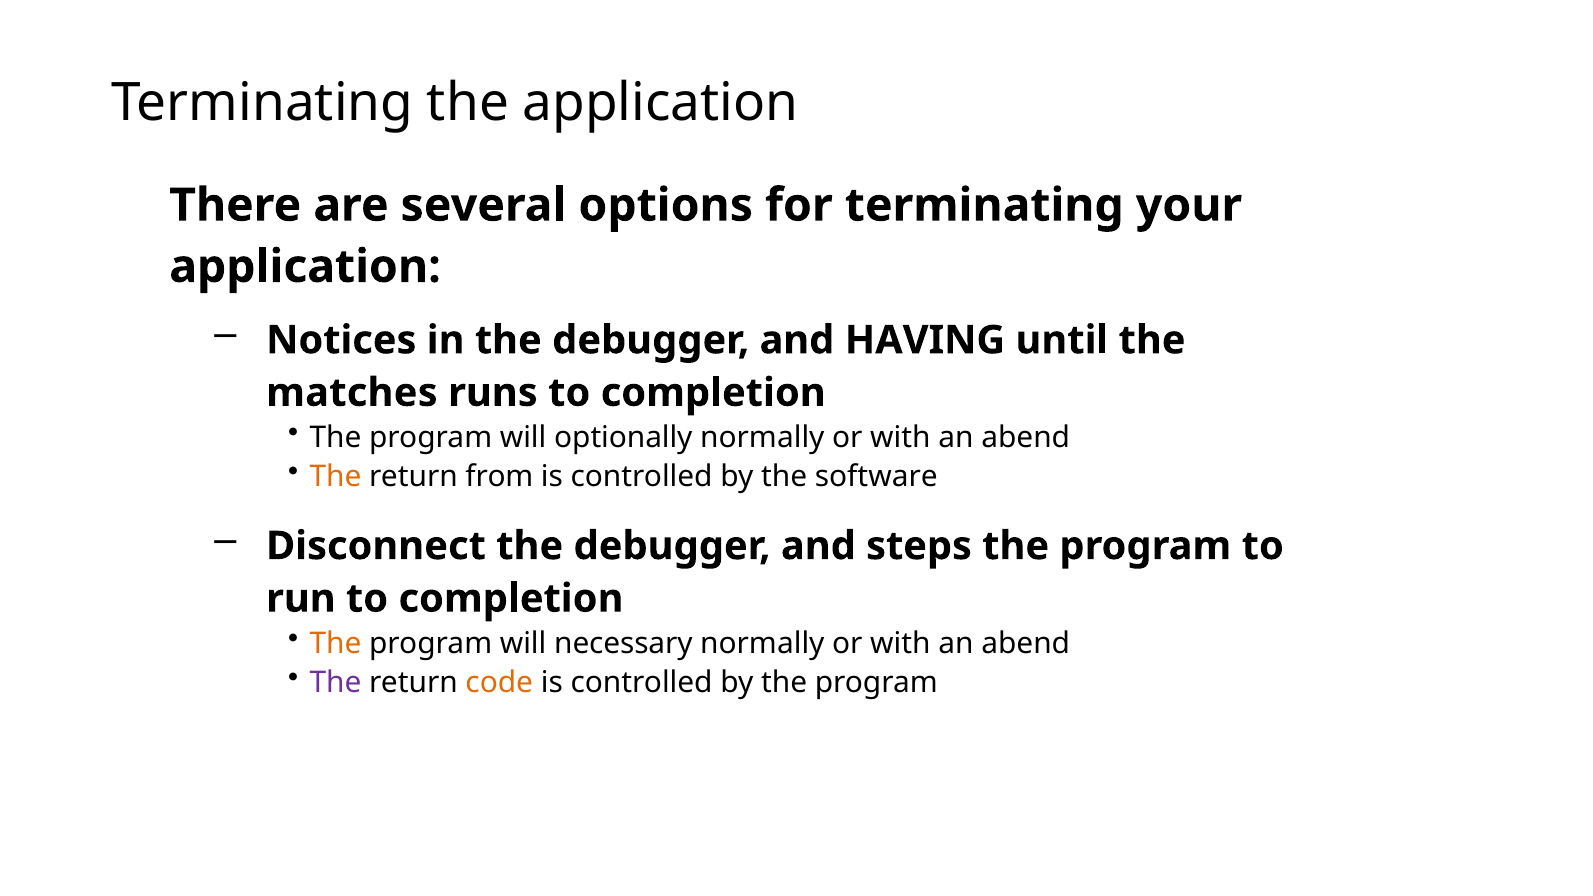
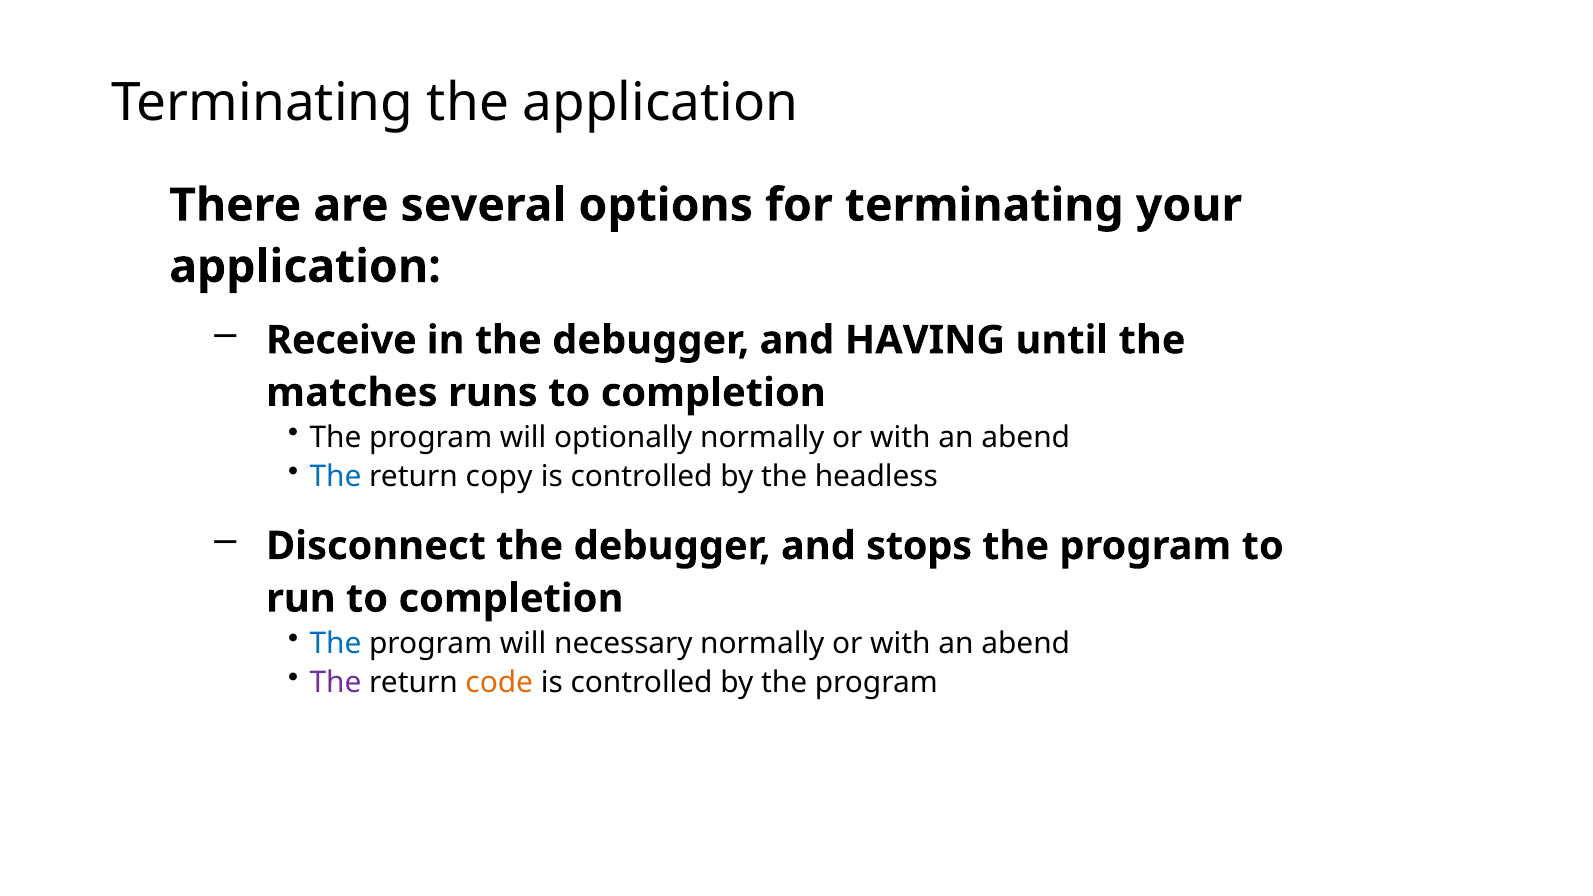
Notices: Notices -> Receive (341, 340)
The colour: orange -> blue (336, 477)
from: from -> copy (499, 477)
software: software -> headless (876, 477)
steps: steps -> stops (919, 546)
The colour: orange -> blue (336, 643)
